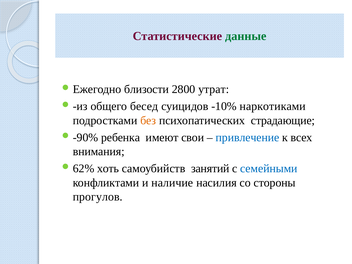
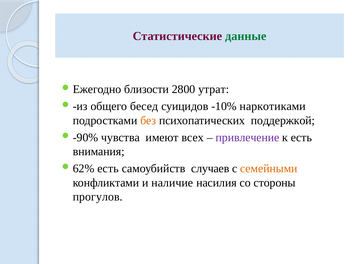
страдающие: страдающие -> поддержкой (283, 120)
ребенка: ребенка -> чувства (120, 137)
свои: свои -> всех (193, 137)
привлечение colour: blue -> purple (247, 137)
к всех: всех -> есть (301, 137)
хоть: хоть -> есть (108, 169)
занятий: занятий -> случаев (210, 169)
семейными colour: blue -> orange (269, 169)
